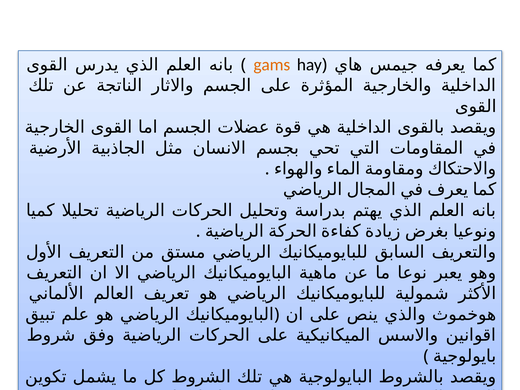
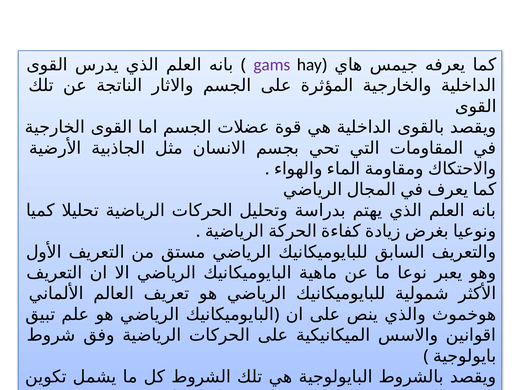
gams colour: orange -> purple (272, 65)
